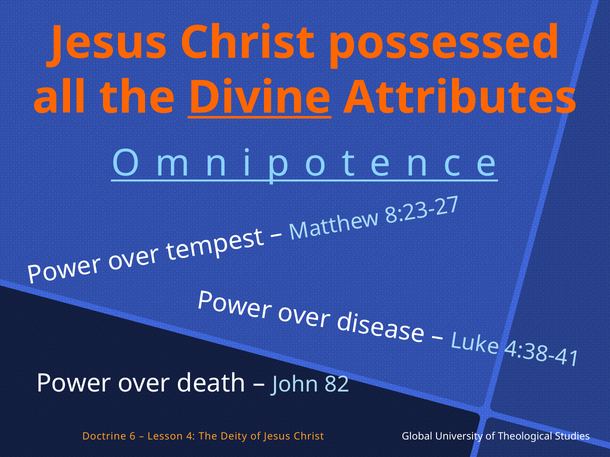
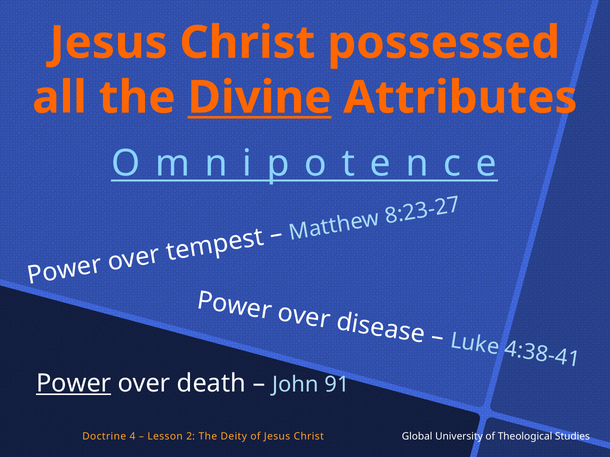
Power underline: none -> present (74, 384)
82: 82 -> 91 (337, 385)
Doctrine 6: 6 -> 4 (132, 437)
Lesson 4: 4 -> 2 (191, 437)
